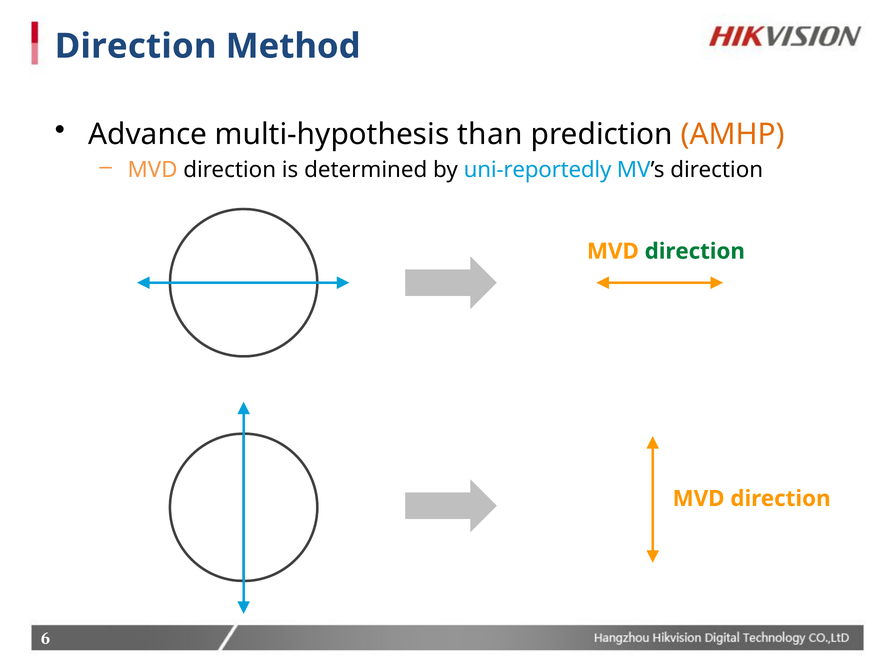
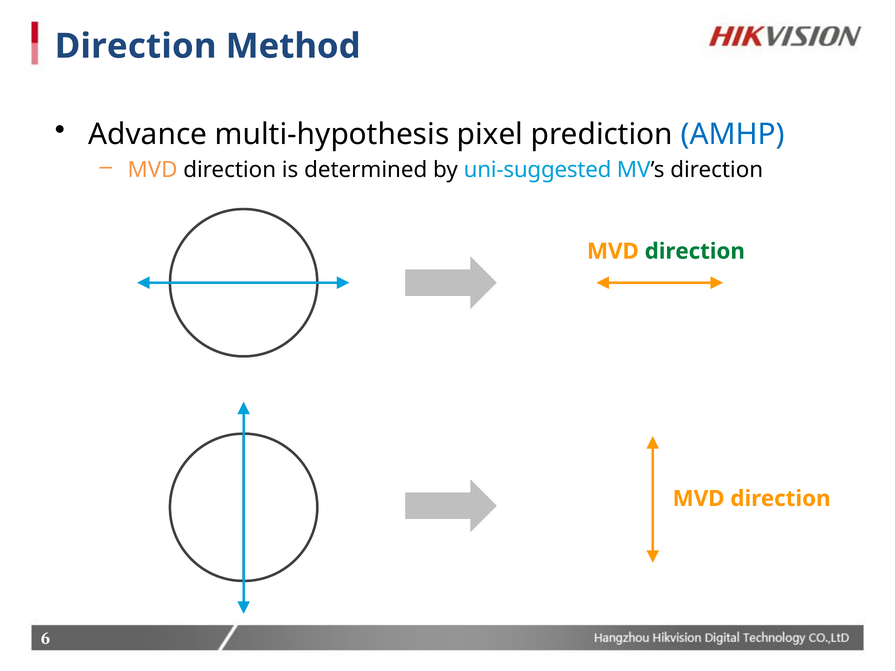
than: than -> pixel (490, 135)
AMHP colour: orange -> blue (733, 135)
uni-reportedly: uni-reportedly -> uni-suggested (538, 170)
